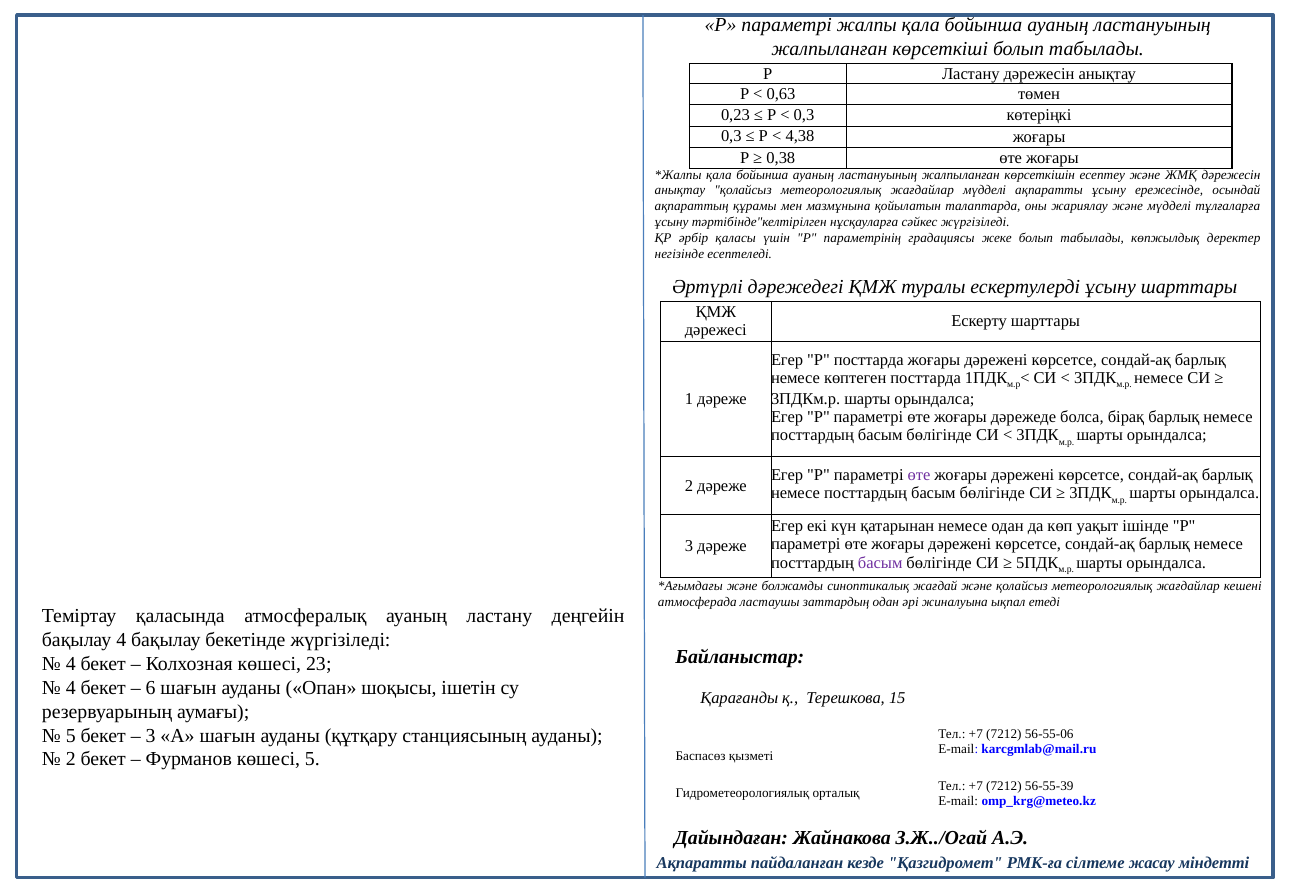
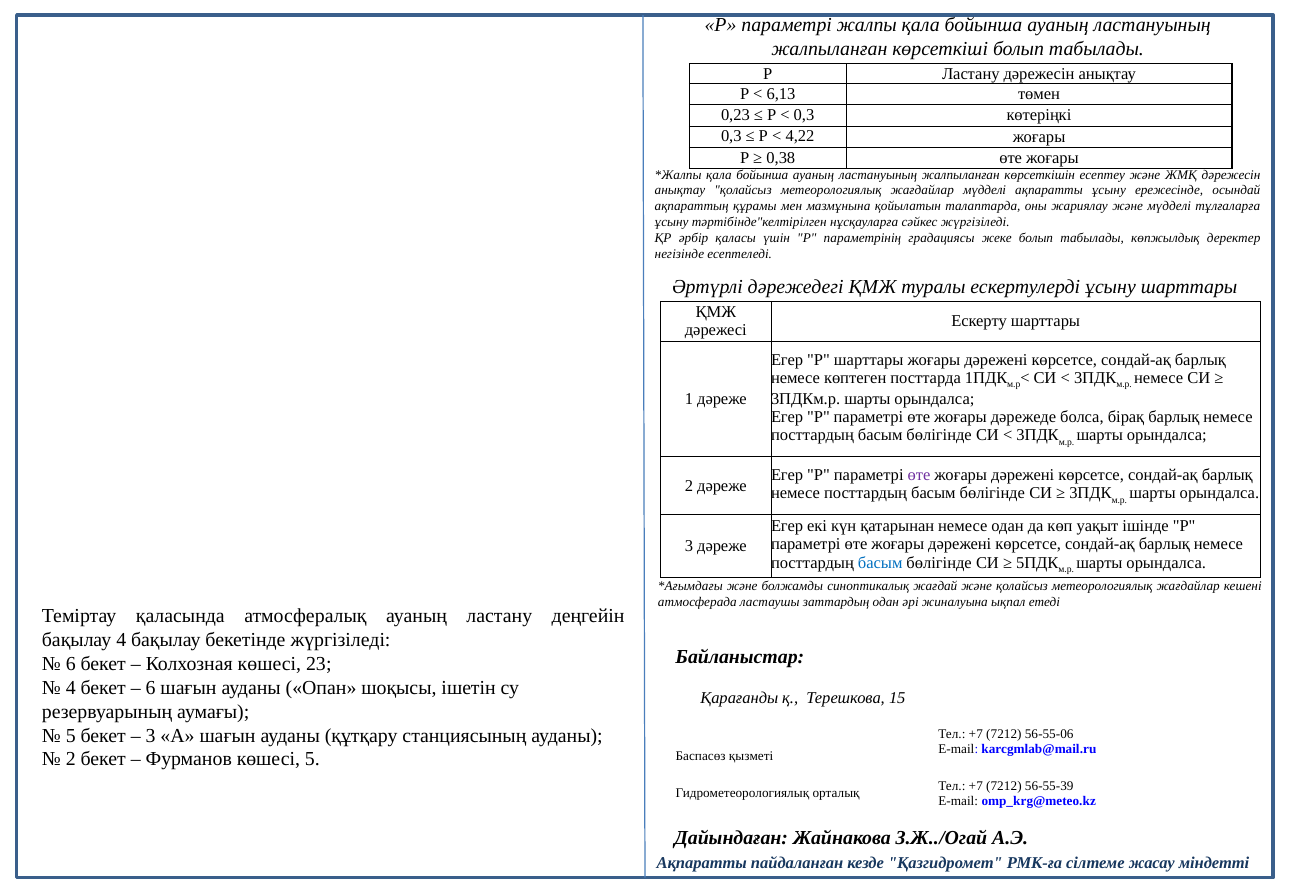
0,63: 0,63 -> 6,13 (781, 94)
4,38: 4,38 -> 4,22 (800, 136)
Р посттарда: посттарда -> шарттары (869, 360)
басым colour: purple -> blue (880, 563)
4: 4 -> 6 (71, 664)
